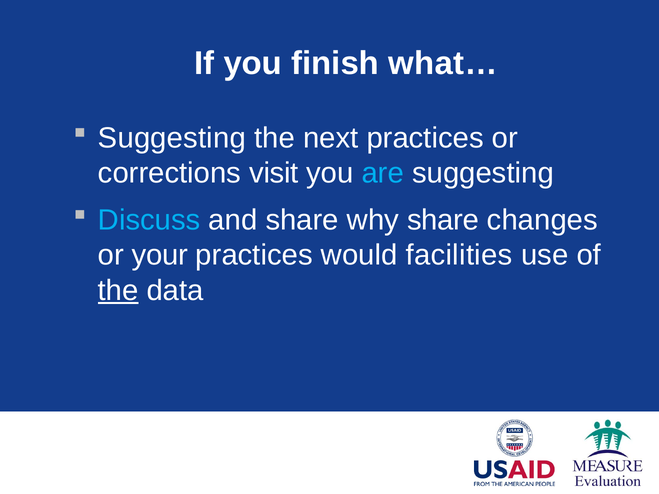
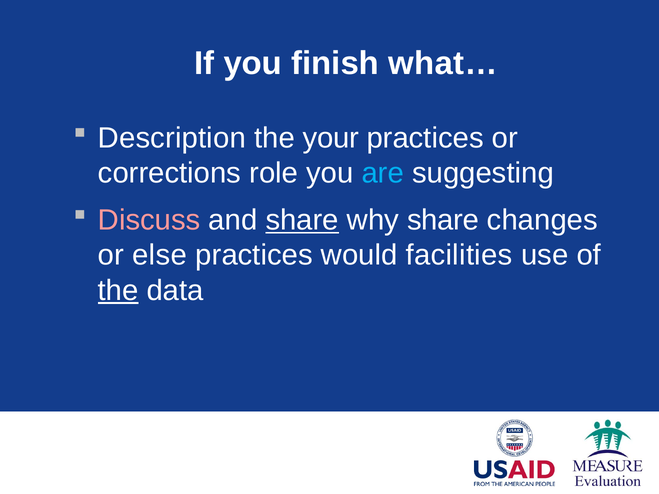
Suggesting: Suggesting -> Description (172, 138)
next: next -> your (331, 138)
visit: visit -> role (274, 173)
Discuss colour: light blue -> pink (149, 220)
share underline: none -> present (302, 220)
your: your -> else (160, 255)
